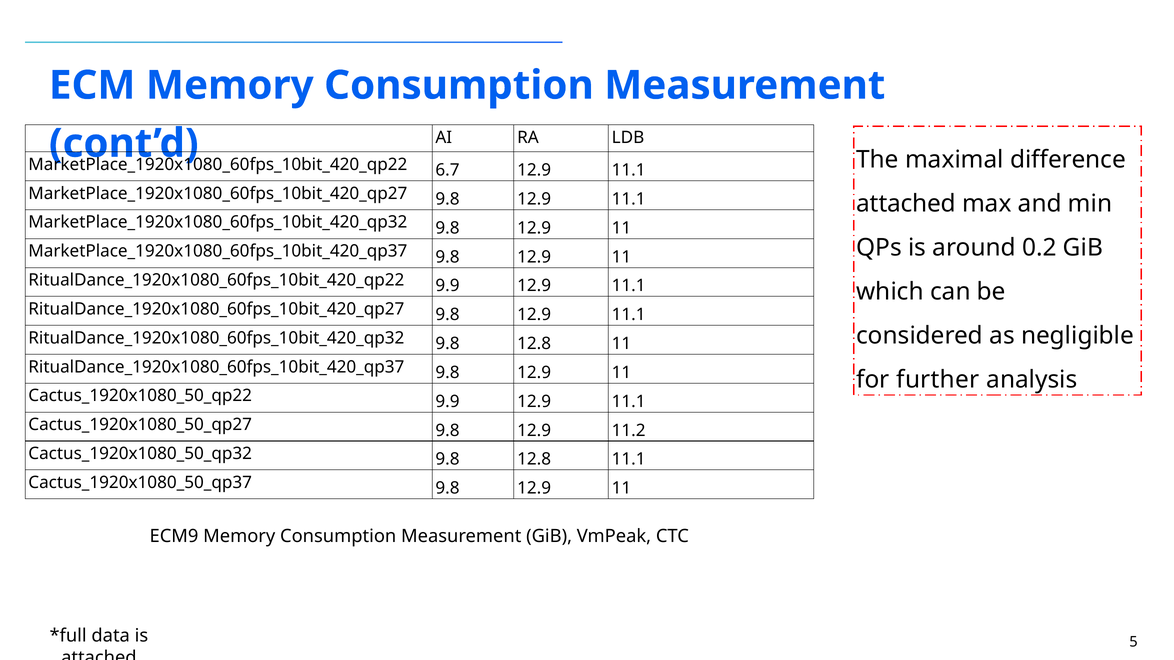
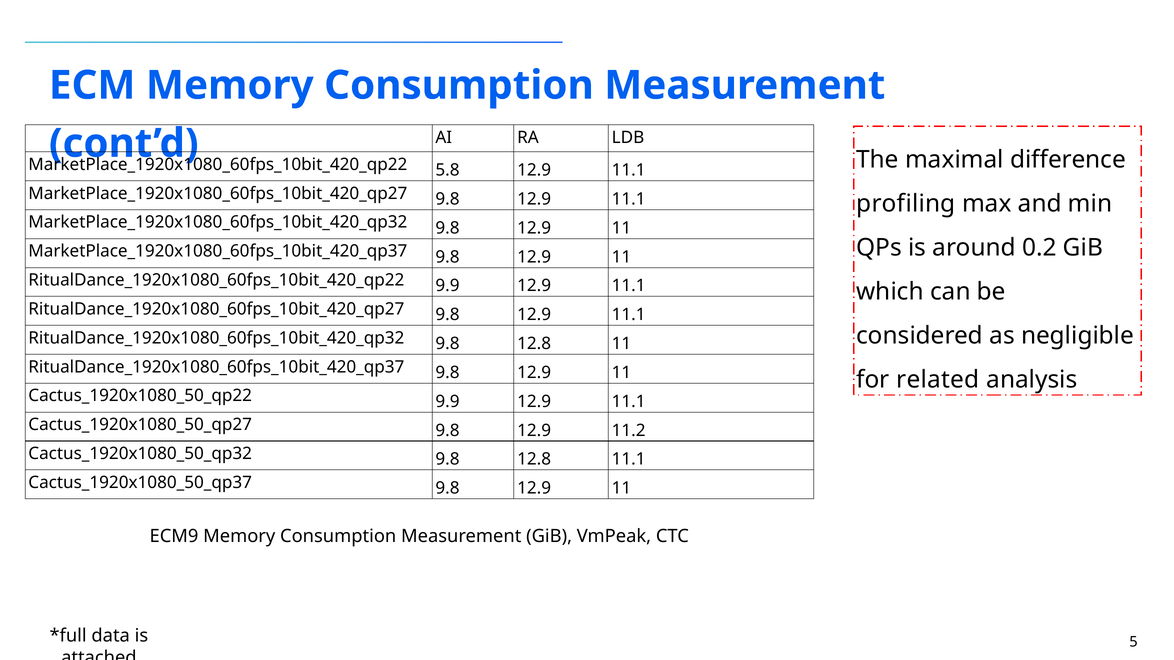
6.7: 6.7 -> 5.8 (448, 170)
attached: attached -> profiling (906, 204)
further: further -> related (938, 380)
